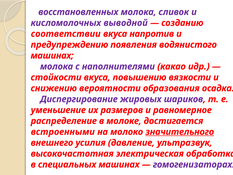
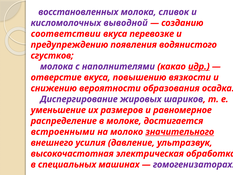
напротив: напротив -> перевозке (152, 34)
машинах: машинах -> сгустков (52, 56)
идр underline: none -> present (199, 66)
стойкости: стойкости -> отверстие (56, 77)
